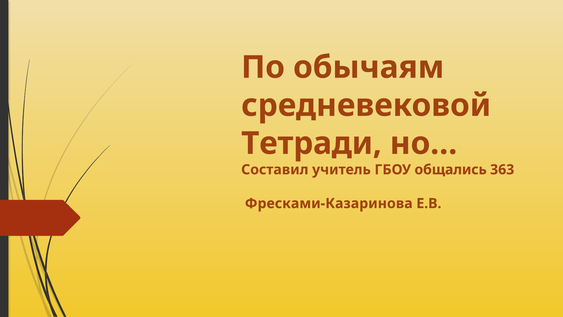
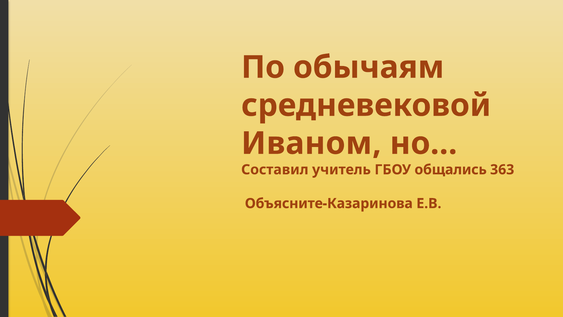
Тетради: Тетради -> Иваном (311, 143)
Фресками-Казаринова: Фресками-Казаринова -> Объясните-Казаринова (329, 203)
